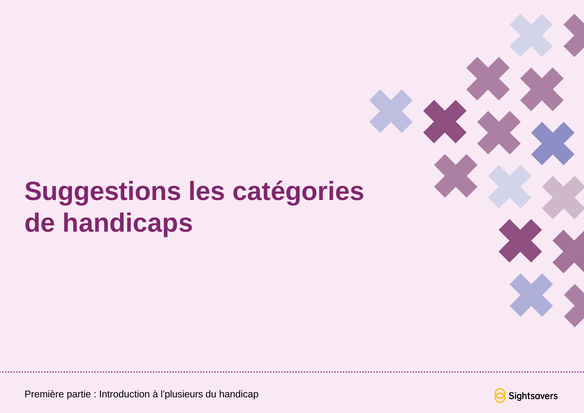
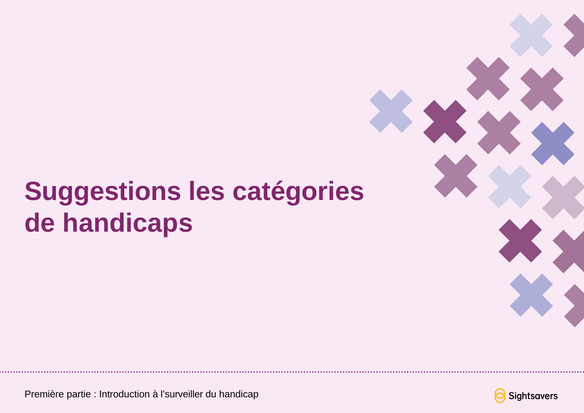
l’plusieurs: l’plusieurs -> l’surveiller (182, 394)
